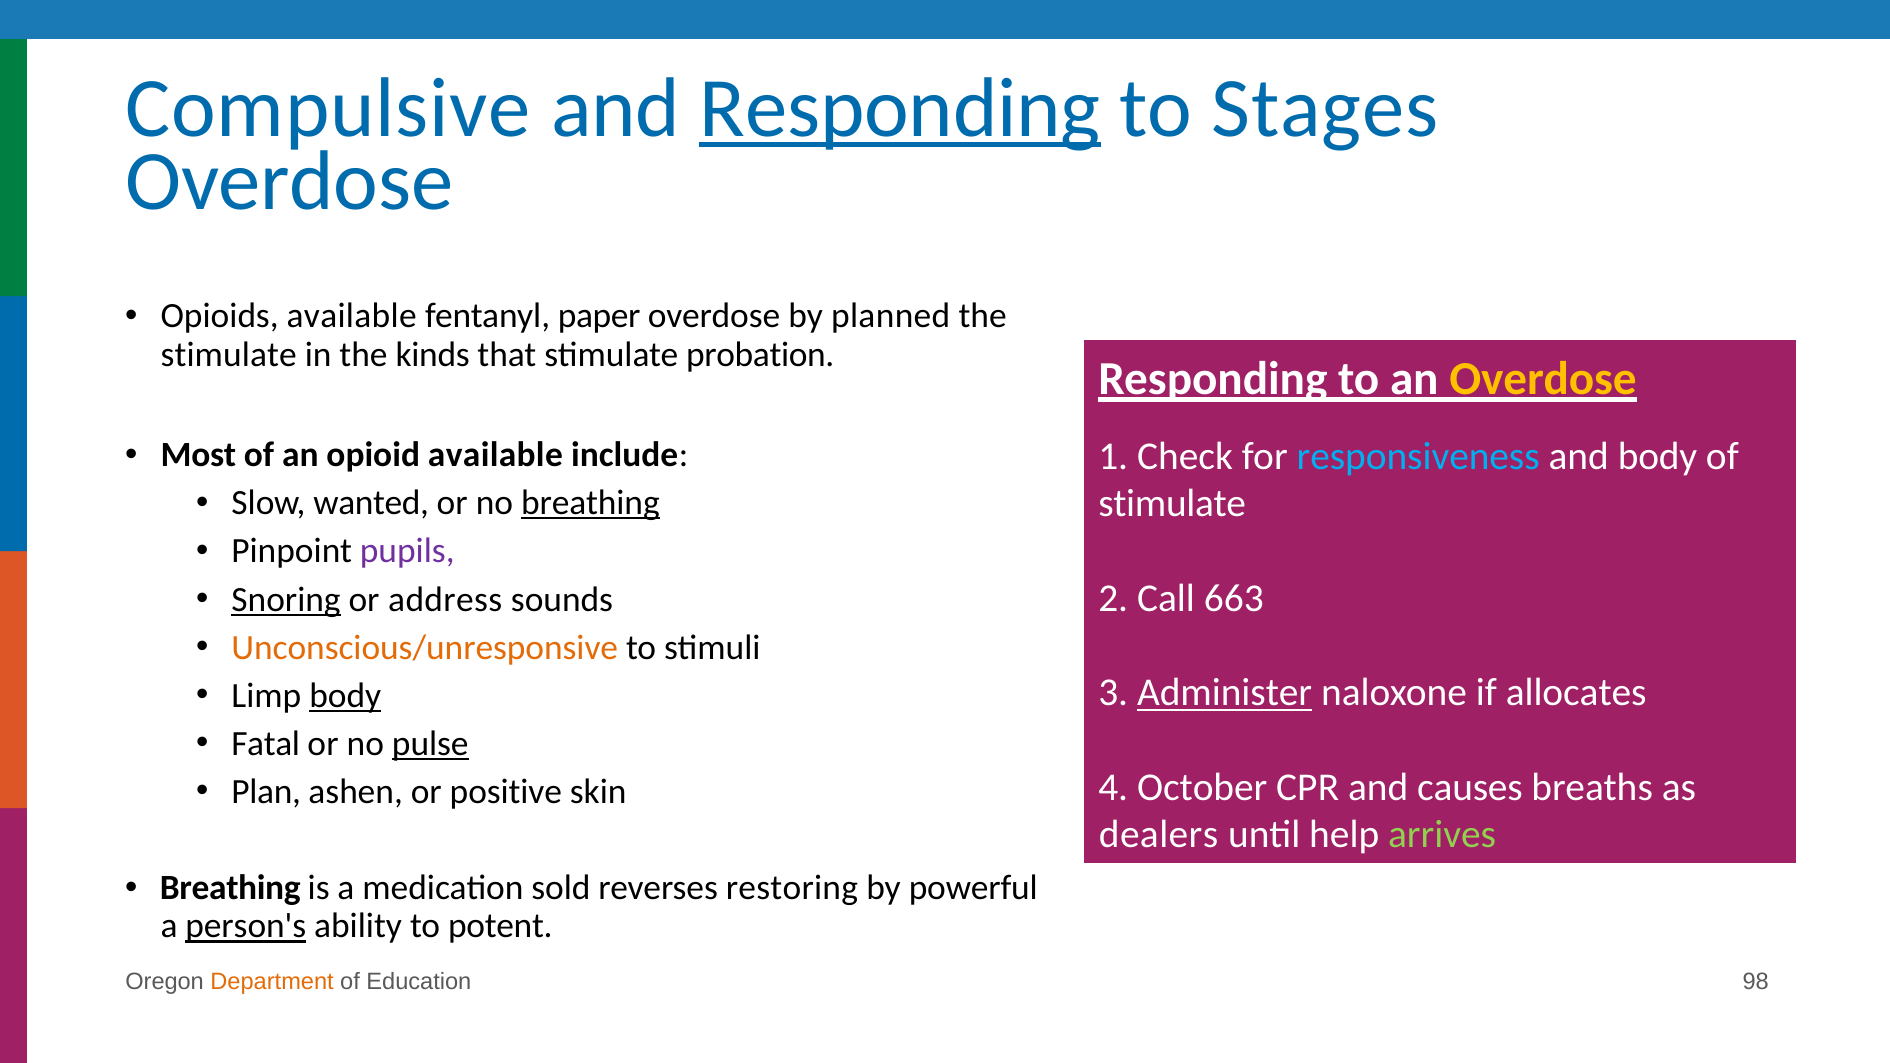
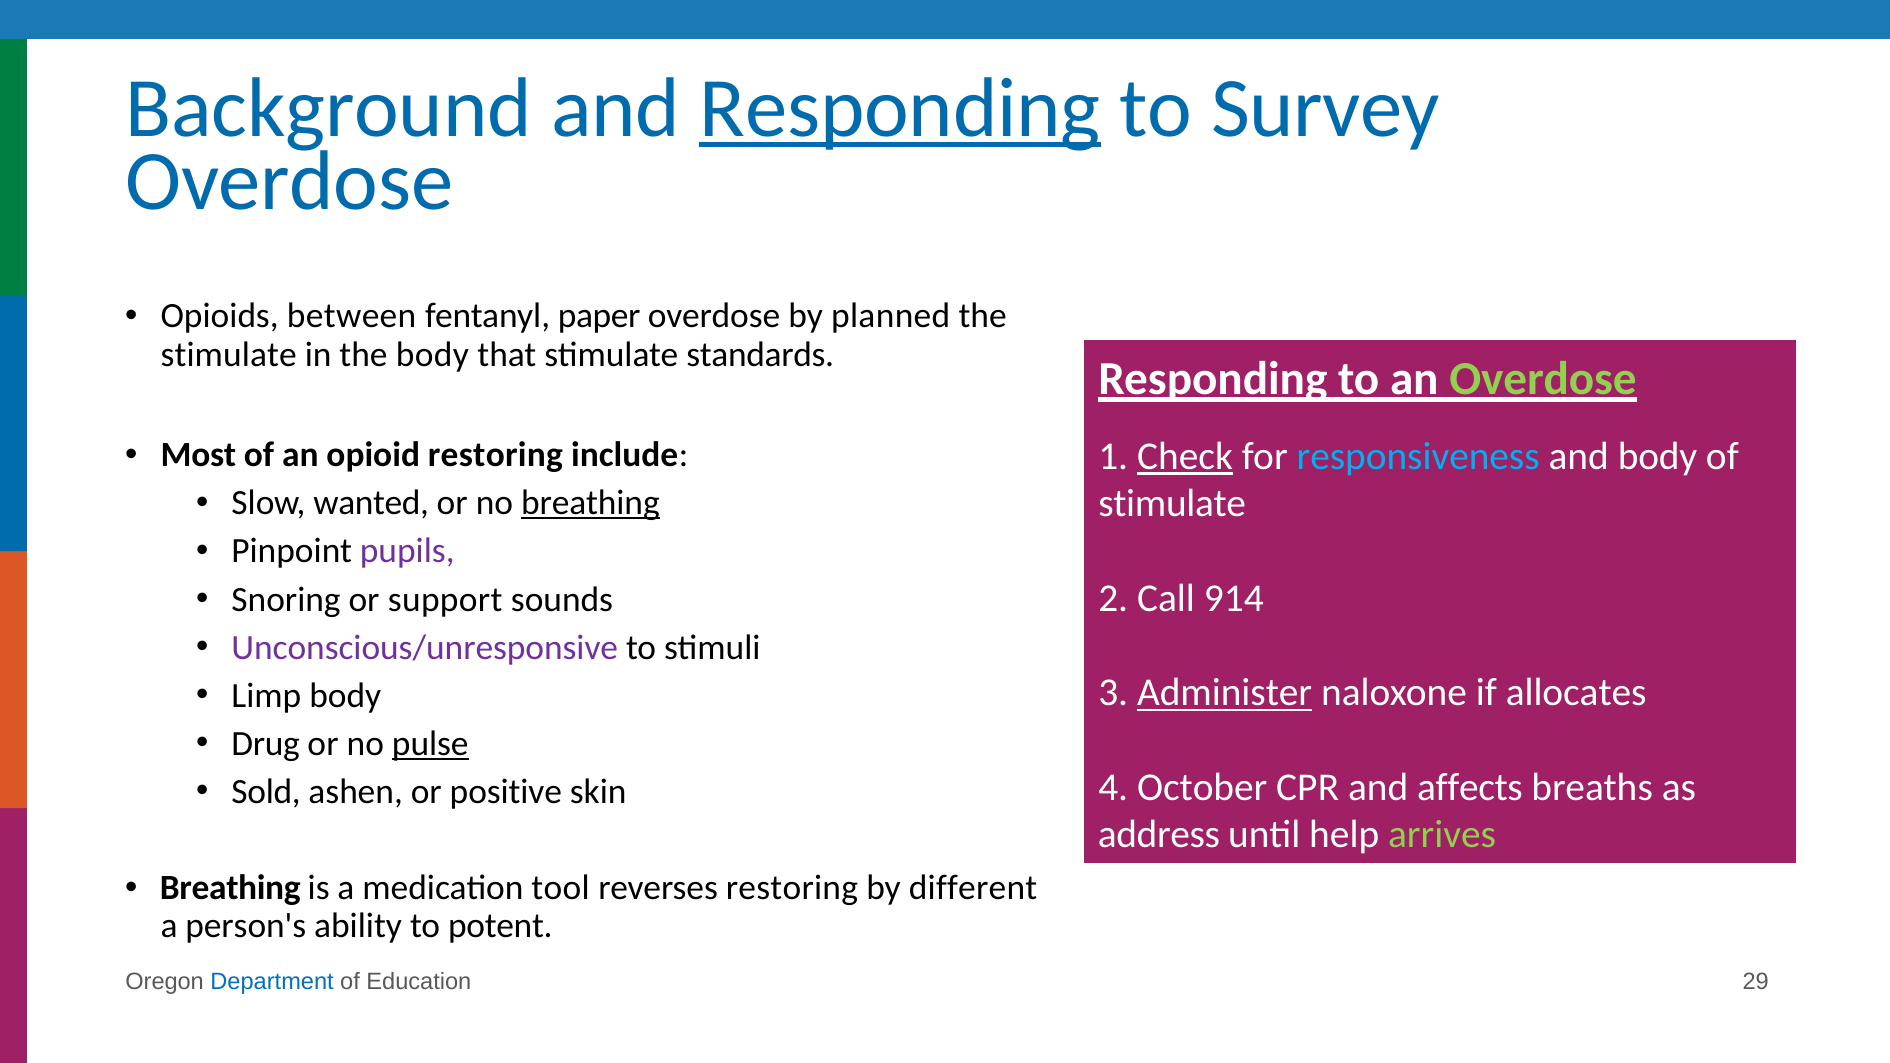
Compulsive: Compulsive -> Background (329, 108)
Stages: Stages -> Survey (1325, 108)
Opioids available: available -> between (352, 316)
the kinds: kinds -> body (432, 355)
probation: probation -> standards (760, 355)
Overdose colour: yellow -> light green (1543, 379)
opioid available: available -> restoring (495, 455)
Check underline: none -> present (1185, 457)
Snoring underline: present -> none (286, 599)
address: address -> support (445, 599)
663: 663 -> 914 (1234, 598)
Unconscious/unresponsive colour: orange -> purple (425, 648)
body underline: present -> none (345, 696)
Fatal: Fatal -> Drug (266, 744)
causes: causes -> affects (1470, 787)
Plan: Plan -> Sold (266, 792)
dealers: dealers -> address (1159, 835)
sold: sold -> tool (561, 888)
powerful: powerful -> different (973, 888)
person's underline: present -> none (246, 926)
Department colour: orange -> blue (272, 982)
98: 98 -> 29 (1756, 982)
